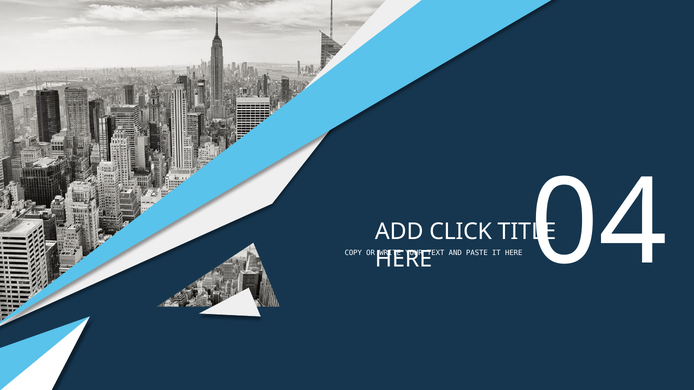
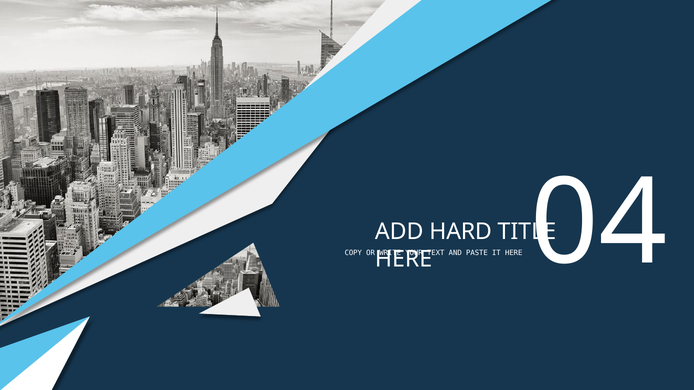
CLICK: CLICK -> HARD (461, 232)
